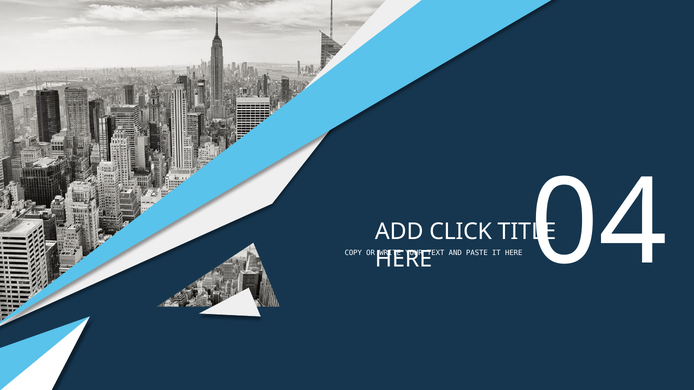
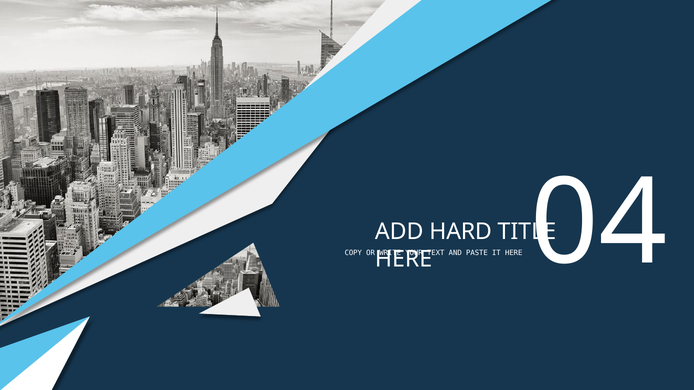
CLICK: CLICK -> HARD (461, 232)
